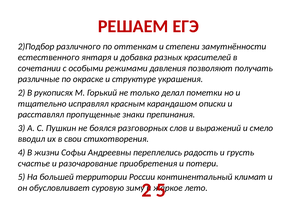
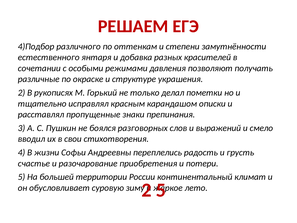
2)Подбор: 2)Подбор -> 4)Подбор (36, 46)
